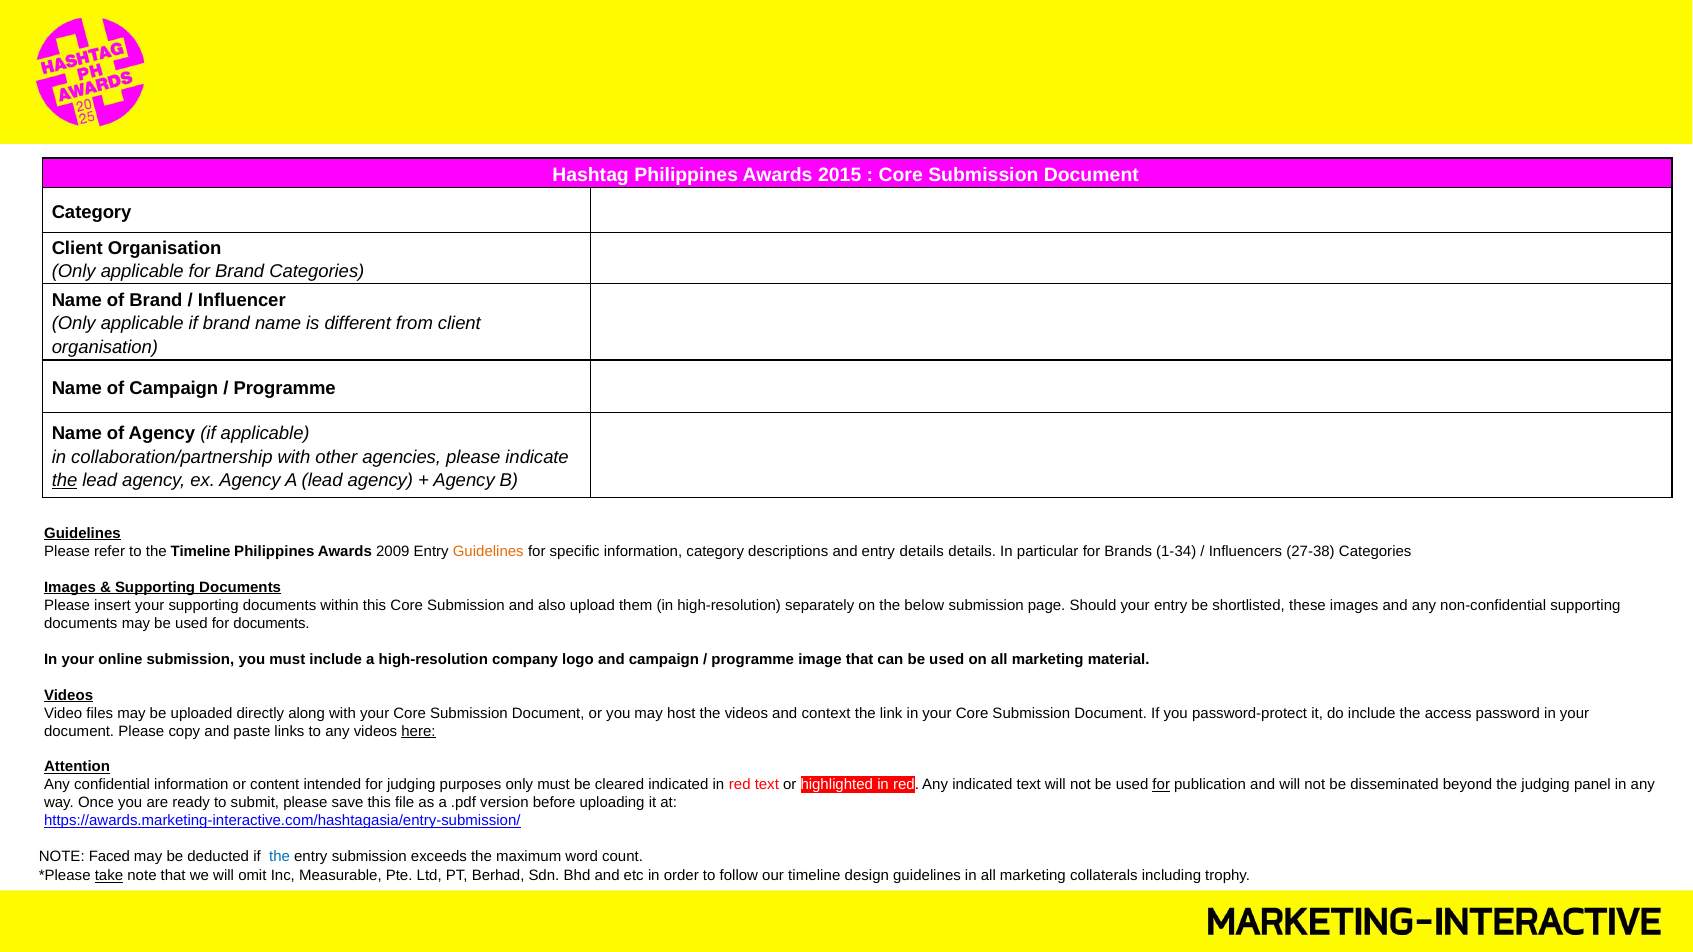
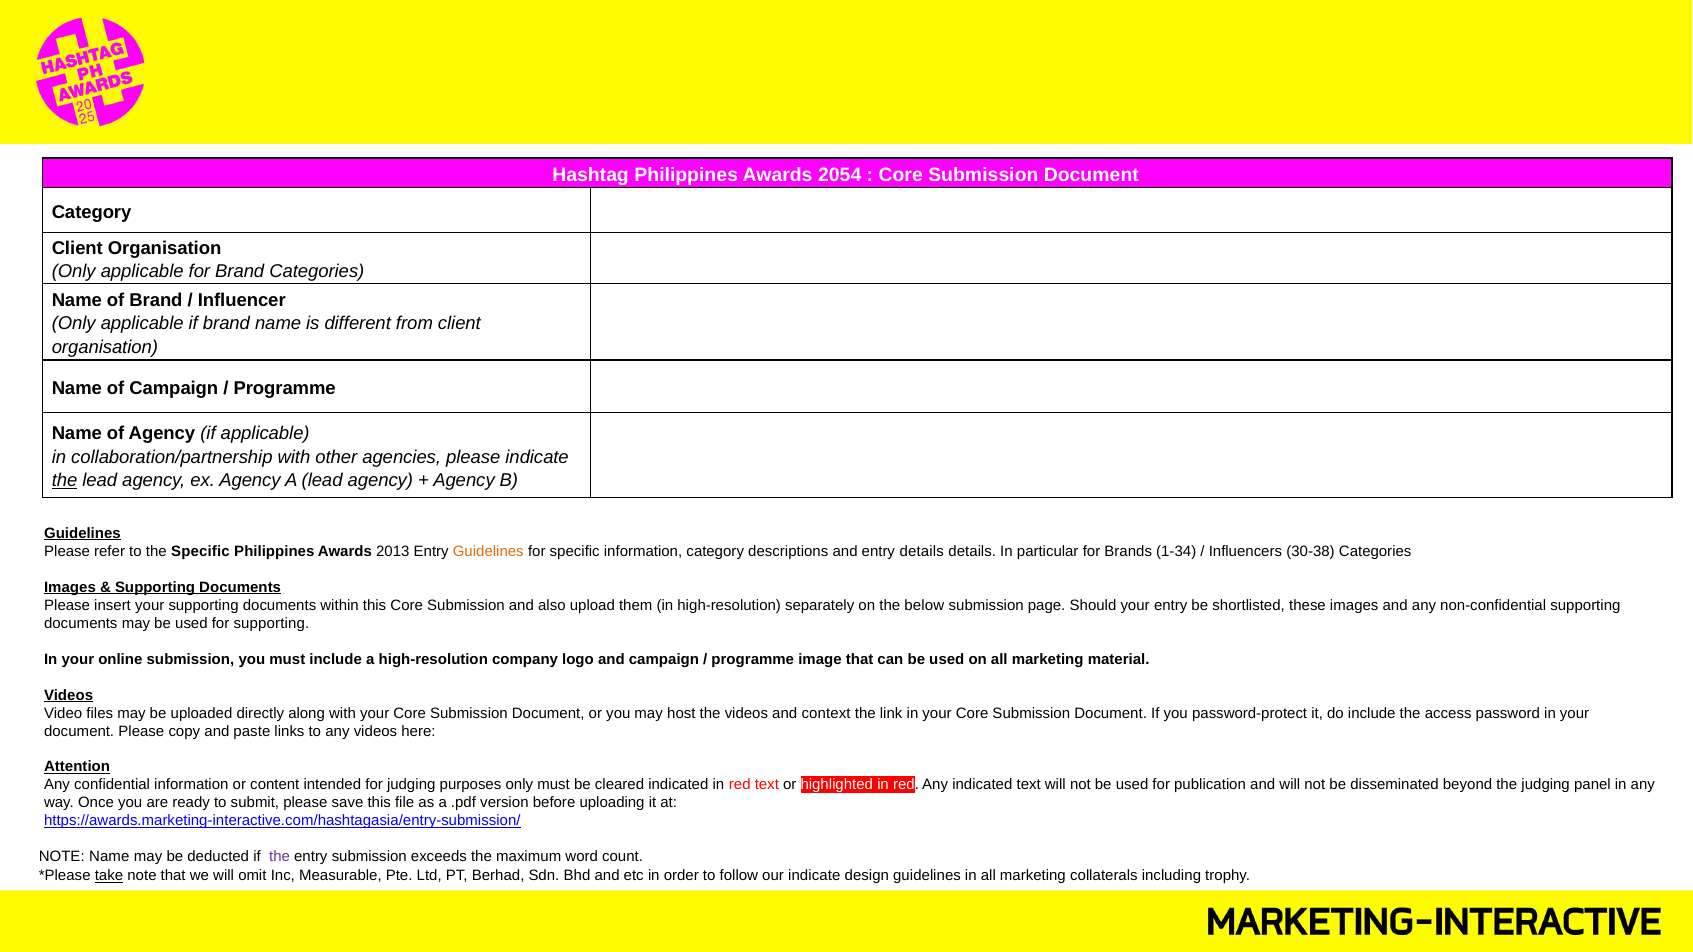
2015: 2015 -> 2054 (840, 175)
the Timeline: Timeline -> Specific (200, 551)
2009: 2009 -> 2013 (393, 551)
27-38: 27-38 -> 30-38 (1311, 551)
for documents: documents -> supporting (271, 623)
here underline: present -> none (418, 731)
for underline: present -> none (1161, 785)
NOTE Faced: Faced -> Name (109, 857)
the colour: blue -> purple (280, 857)
our timeline: timeline -> indicate (814, 876)
